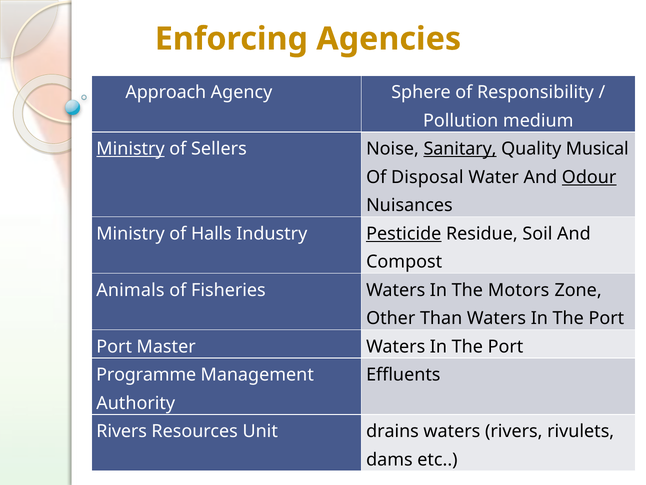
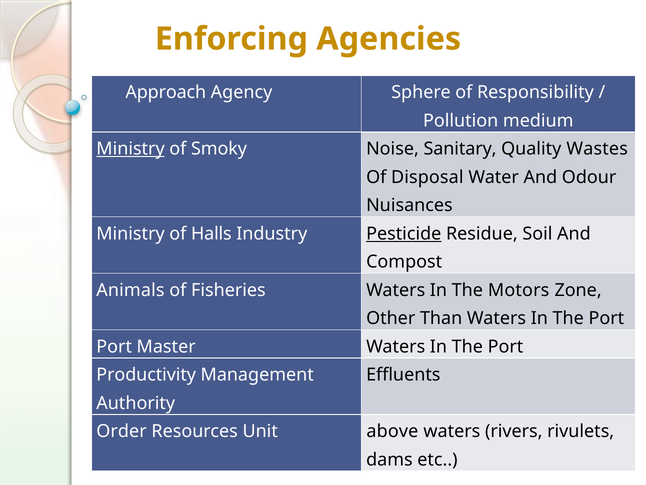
Sellers: Sellers -> Smoky (219, 149)
Sanitary underline: present -> none (460, 149)
Musical: Musical -> Wastes (597, 149)
Odour underline: present -> none (589, 177)
Programme: Programme -> Productivity (146, 375)
Rivers: Rivers -> Order (122, 431)
drains: drains -> above (392, 431)
